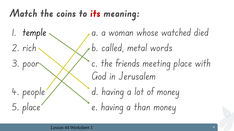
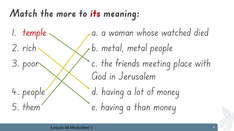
coins: coins -> more (66, 14)
temple colour: black -> red (35, 33)
b called: called -> metal (113, 48)
metal words: words -> people (162, 48)
5 place: place -> them (32, 108)
